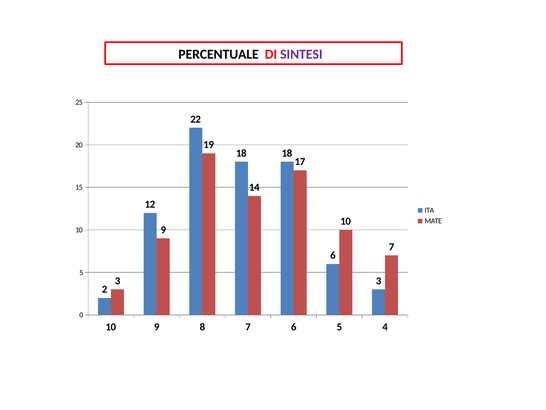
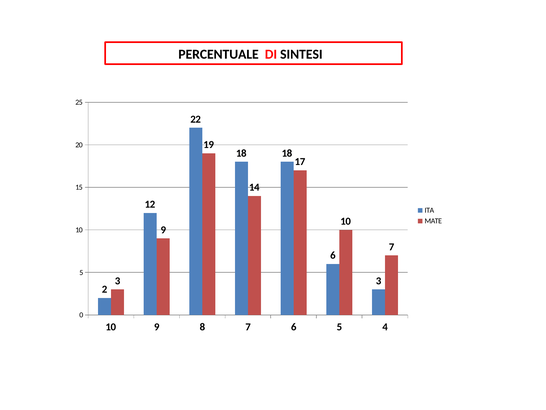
SINTESI colour: purple -> black (301, 54)
